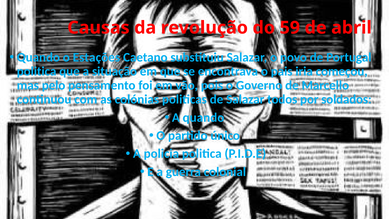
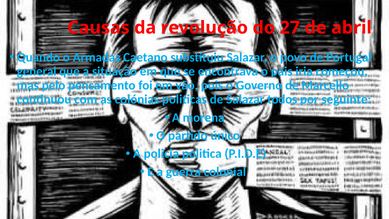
59: 59 -> 27 (290, 28)
Estações: Estações -> Armadas (97, 57)
politica: politica -> general (37, 71)
soldados: soldados -> seguinte (346, 99)
A quando: quando -> morena (204, 117)
